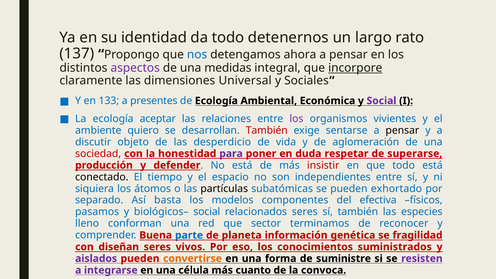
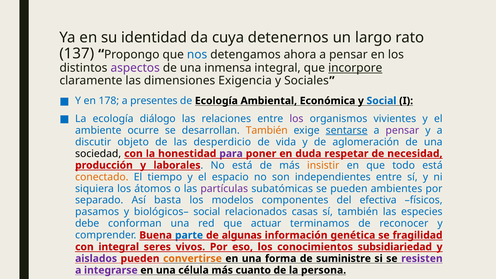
da todo: todo -> cuya (228, 38)
medidas: medidas -> inmensa (228, 68)
Universal: Universal -> Exigencia (245, 81)
133: 133 -> 178 (109, 101)
Social colour: purple -> blue (382, 101)
aceptar: aceptar -> diálogo (158, 119)
quiero: quiero -> ocurre (143, 130)
También colour: red -> orange (267, 130)
sentarse underline: none -> present (347, 130)
pensar colour: black -> purple (402, 130)
sociedad colour: red -> black (98, 154)
superarse: superarse -> necesidad (415, 154)
defender: defender -> laborales (177, 165)
insistir colour: red -> orange (323, 165)
conectado colour: black -> orange (102, 177)
partículas colour: black -> purple (224, 189)
exhortado: exhortado -> ambientes (397, 189)
relacionados seres: seres -> casas (305, 212)
lleno: lleno -> debe (87, 224)
sector: sector -> actuar (266, 224)
planeta: planeta -> algunas (242, 235)
con diseñan: diseñan -> integral (119, 247)
suministrados: suministrados -> subsidiariedad (395, 247)
convoca: convoca -> persona (324, 270)
